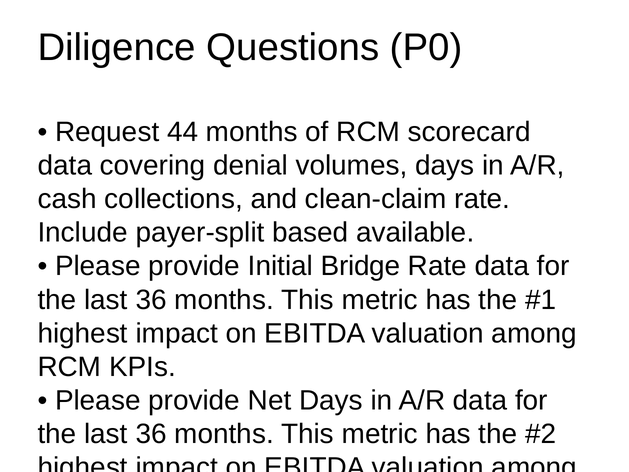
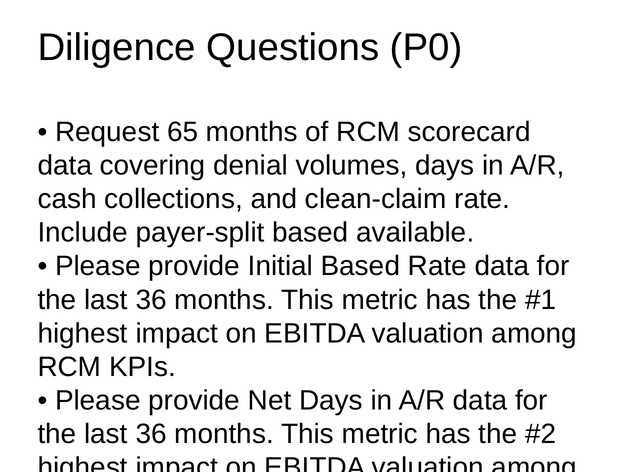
44: 44 -> 65 (183, 132)
Initial Bridge: Bridge -> Based (360, 266)
